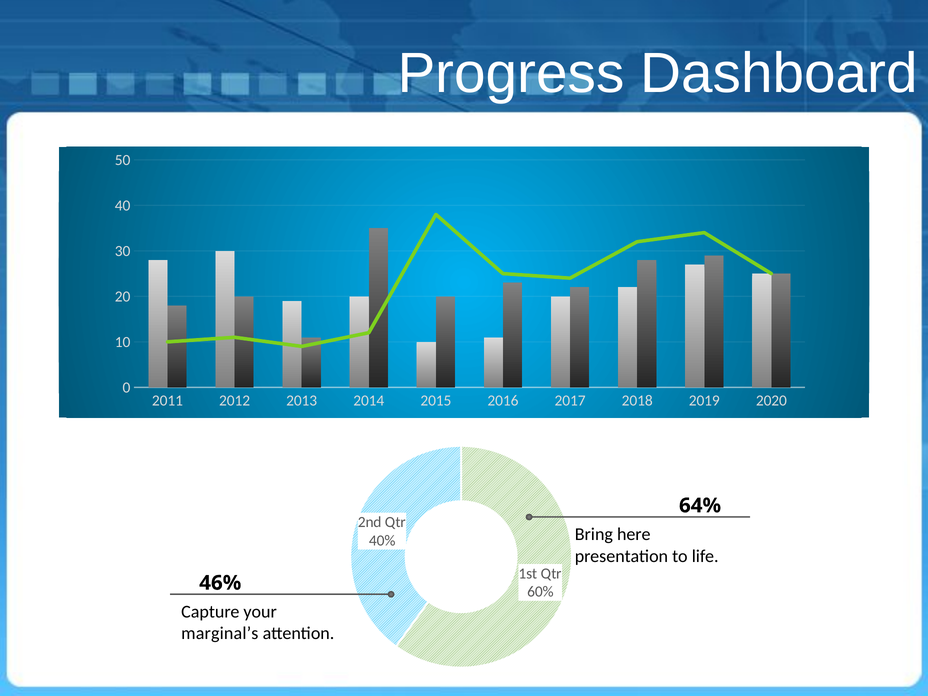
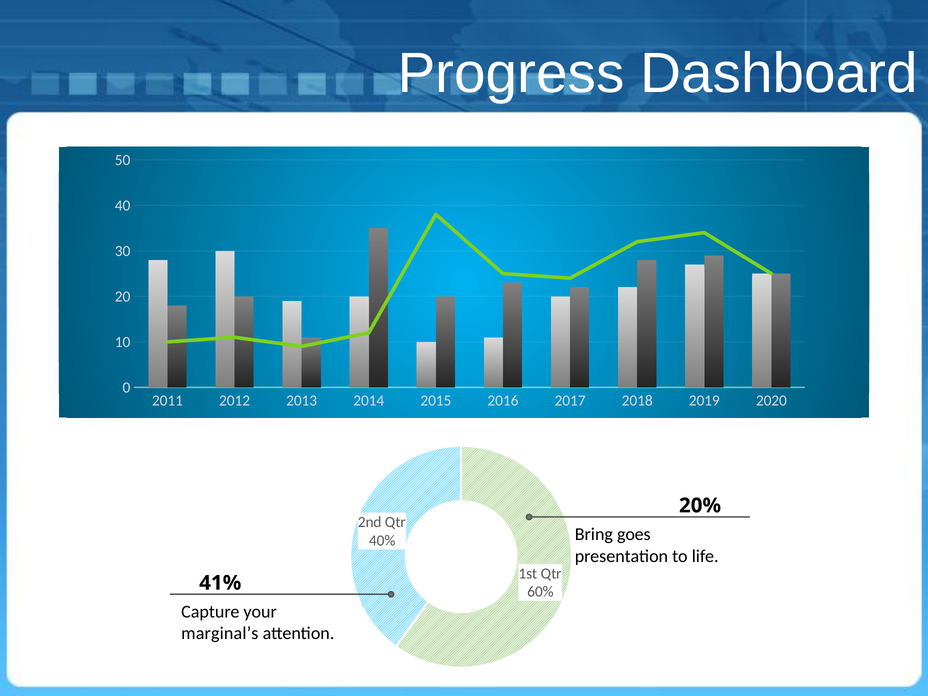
64%: 64% -> 20% (700, 506)
here: here -> goes (634, 534)
46%: 46% -> 41% (220, 583)
